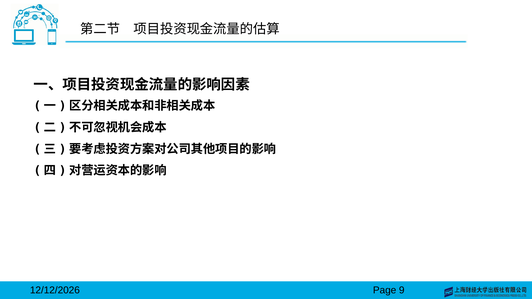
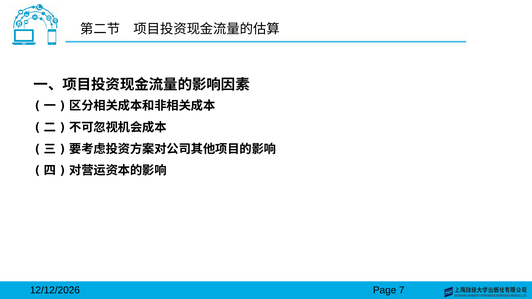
9: 9 -> 7 (402, 290)
